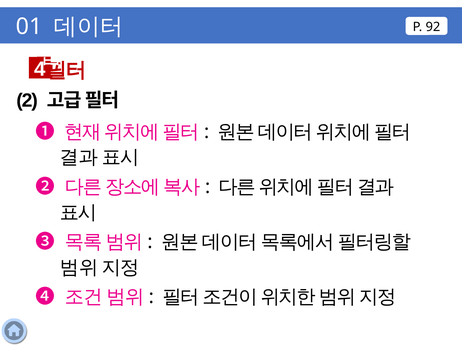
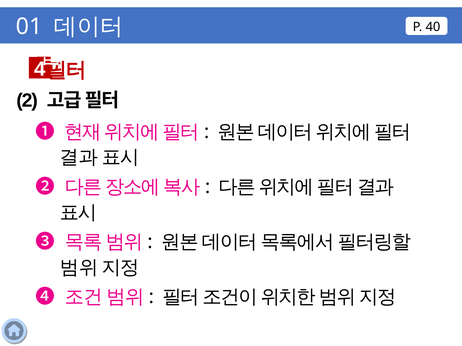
92: 92 -> 40 (433, 27)
